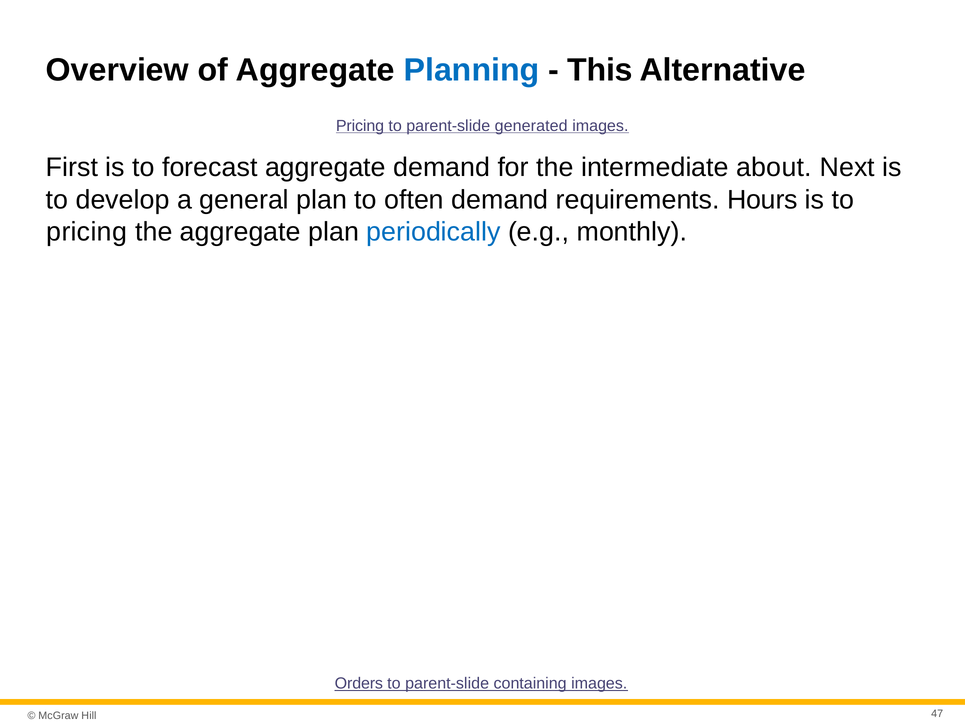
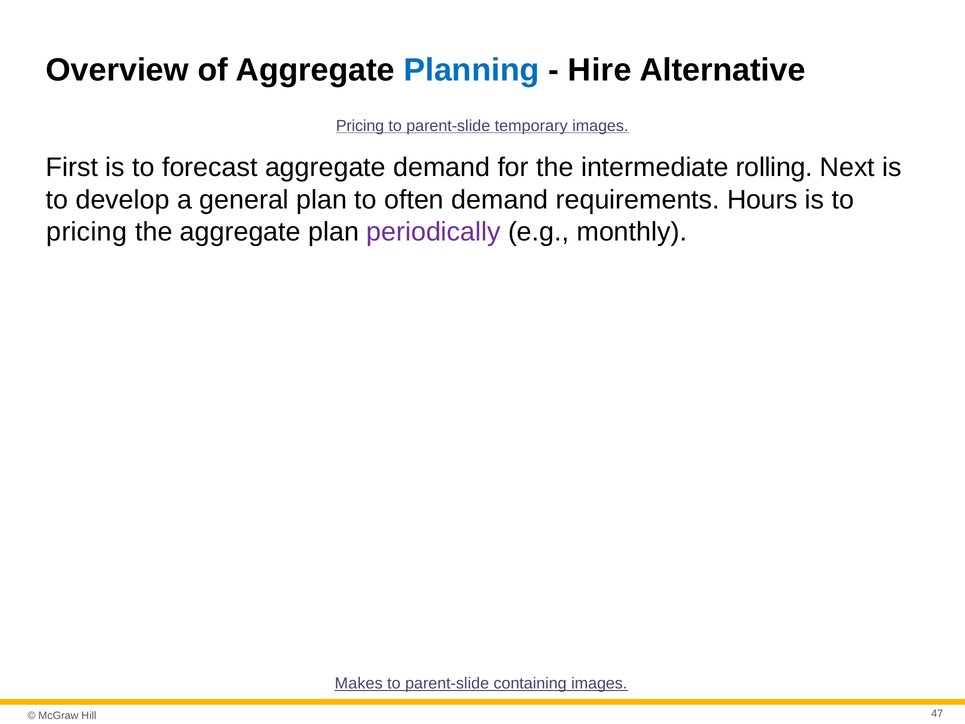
This: This -> Hire (600, 70)
generated: generated -> temporary (531, 126)
about: about -> rolling (774, 168)
periodically colour: blue -> purple (434, 232)
Orders: Orders -> Makes (359, 683)
